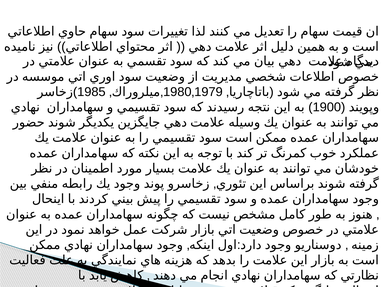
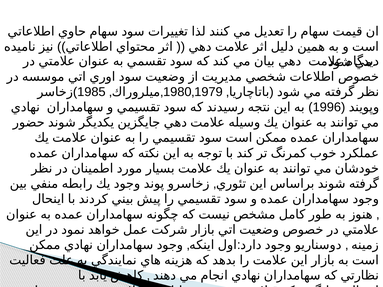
1900: 1900 -> 1996 (327, 107)
